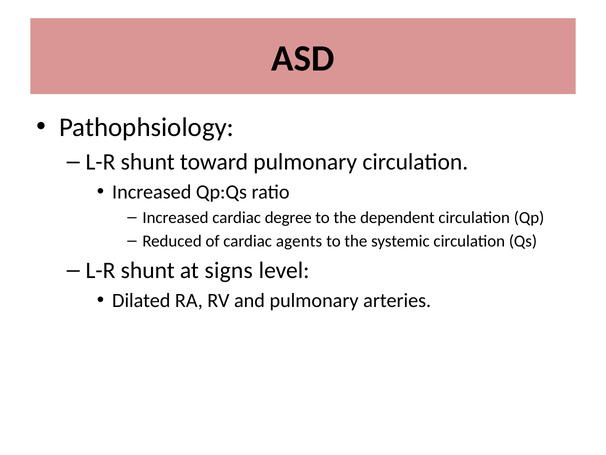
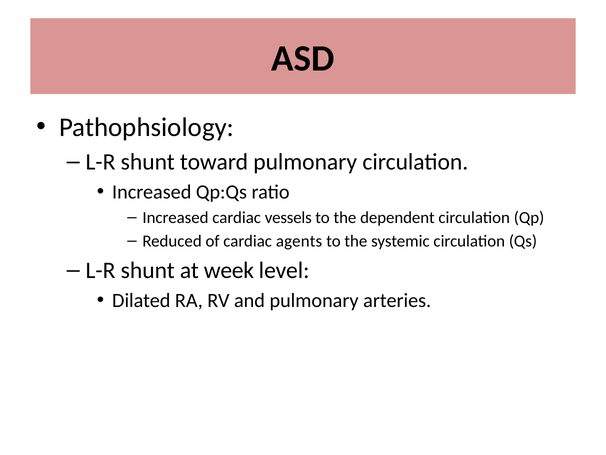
degree: degree -> vessels (288, 217)
signs: signs -> week (229, 270)
